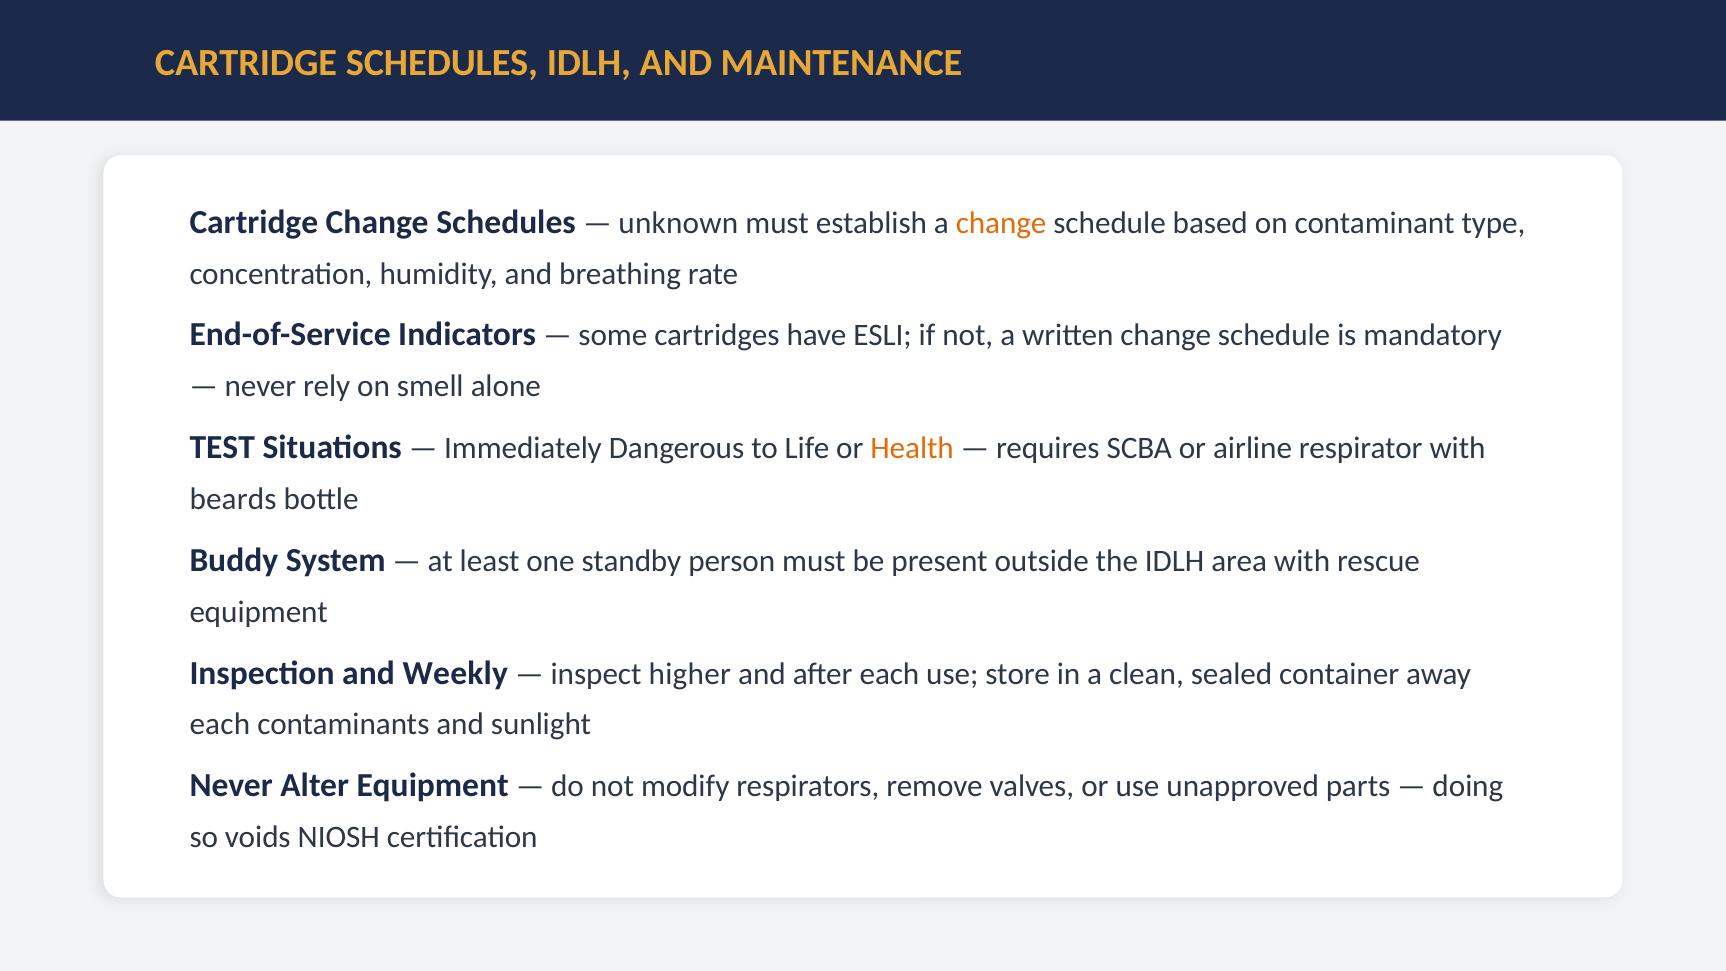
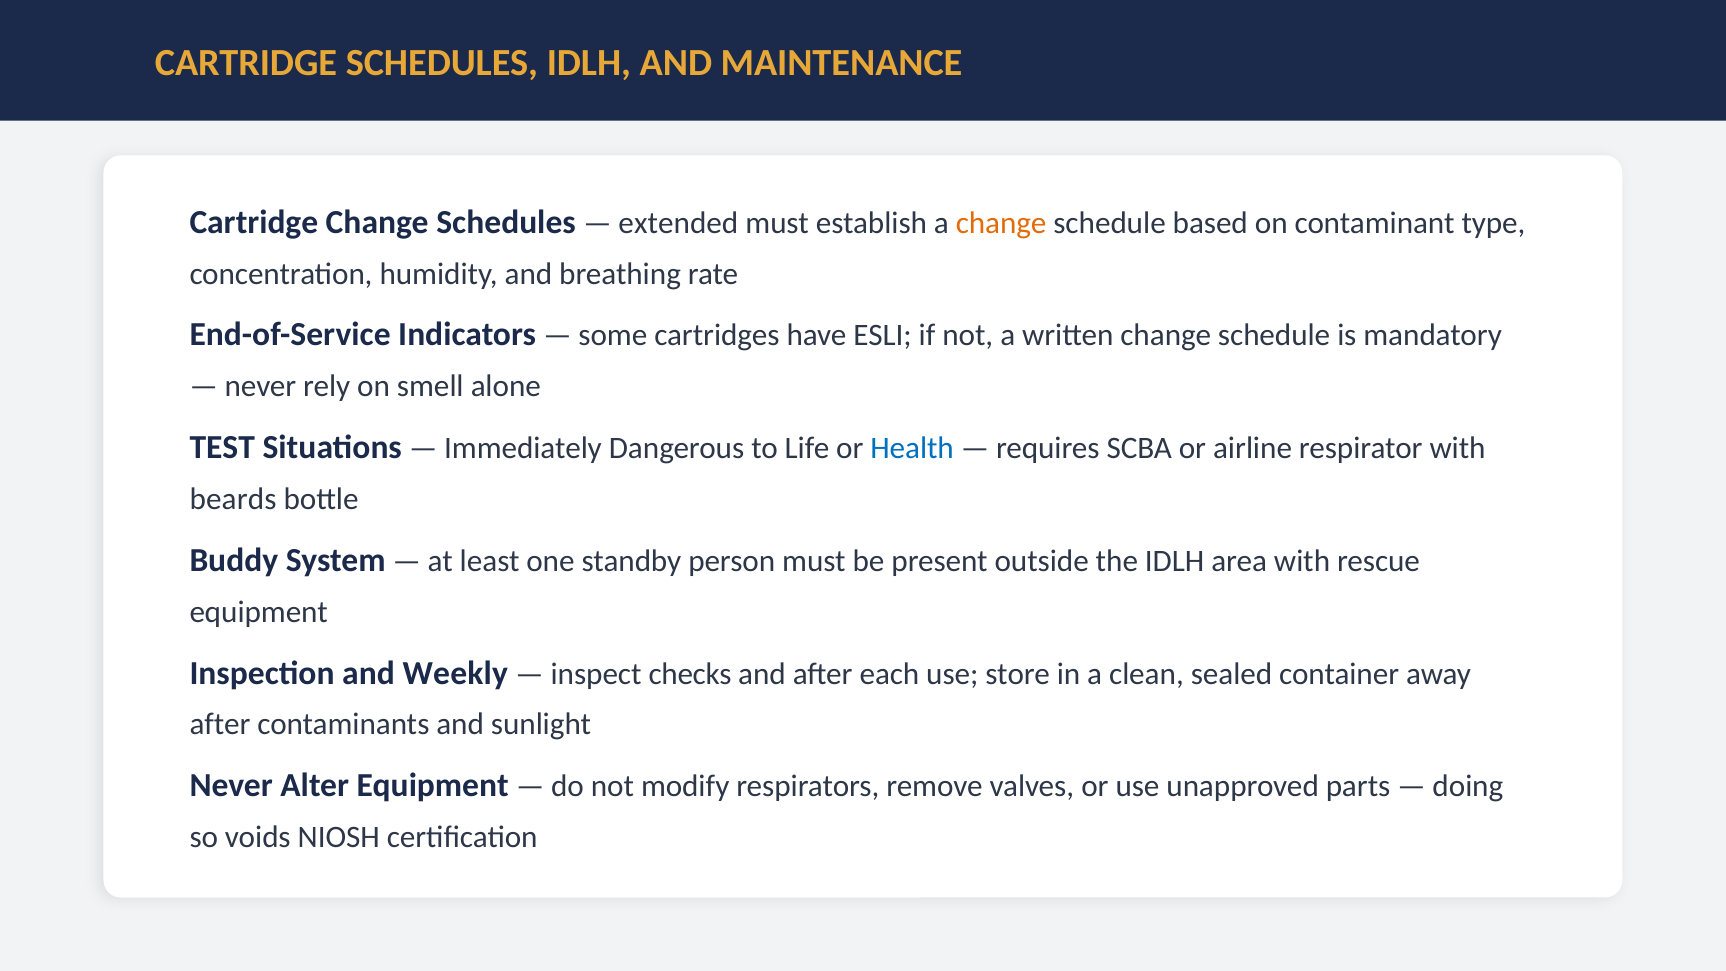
unknown: unknown -> extended (678, 223)
Health colour: orange -> blue (912, 448)
higher: higher -> checks (690, 674)
each: each -> after (220, 724)
